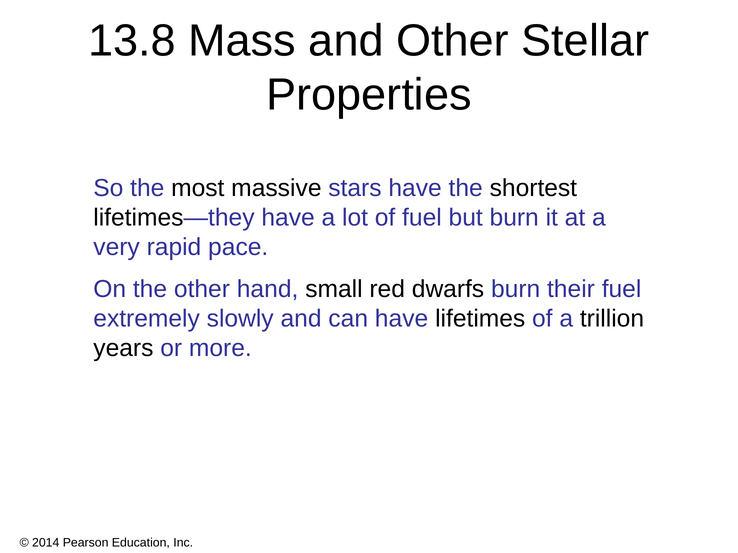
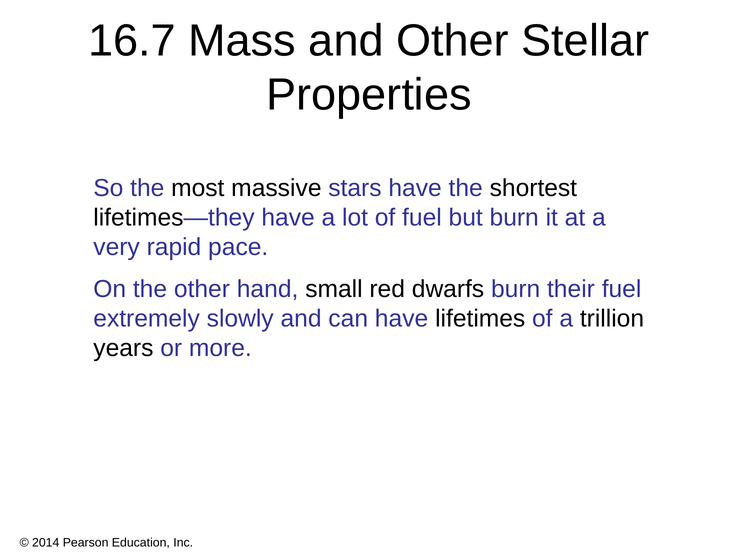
13.8: 13.8 -> 16.7 (132, 41)
